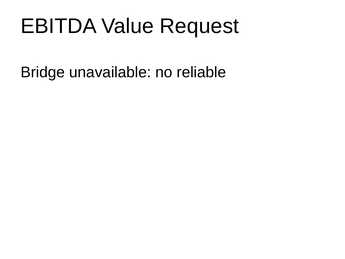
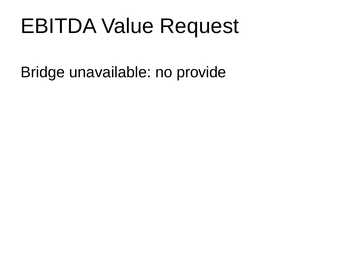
reliable: reliable -> provide (201, 72)
